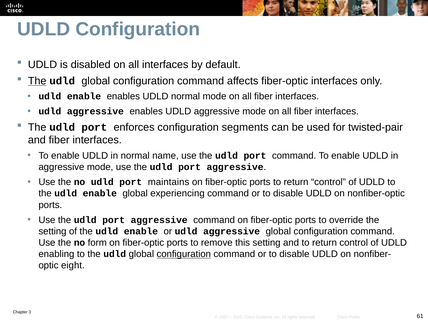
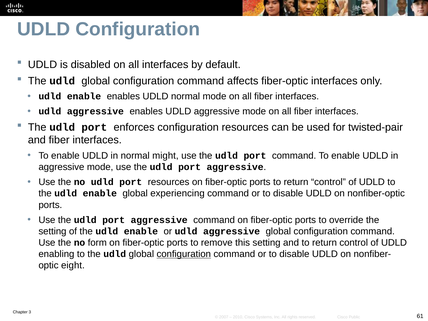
The underline: present -> none (37, 81)
configuration segments: segments -> resources (245, 127)
name: name -> might (165, 156)
port maintains: maintains -> resources (169, 182)
